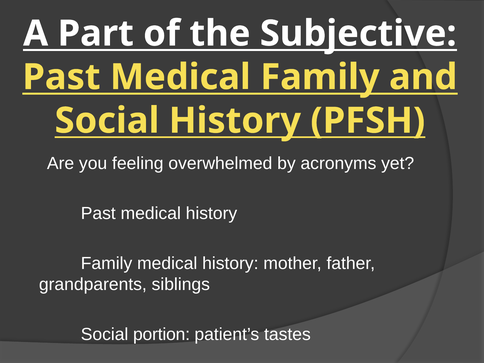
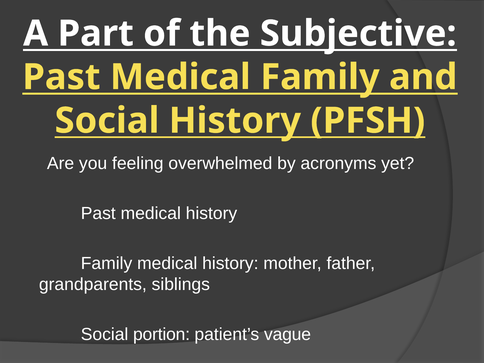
tastes: tastes -> vague (288, 334)
